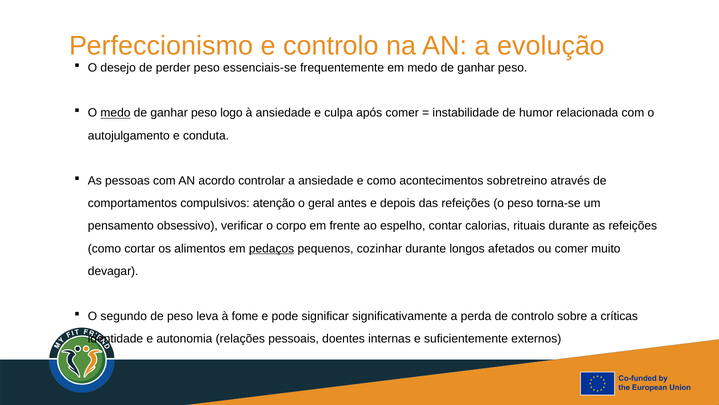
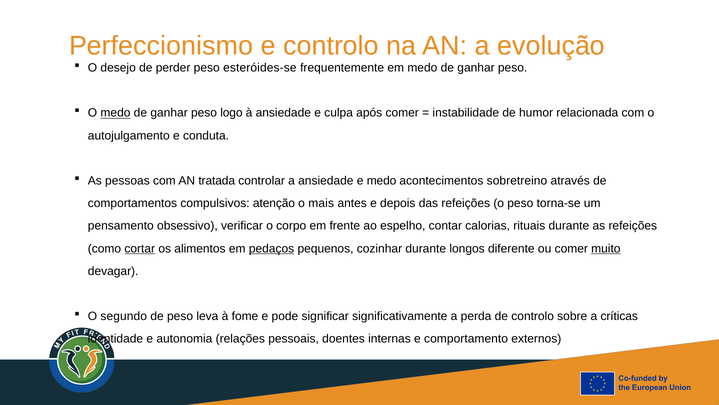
essenciais-se: essenciais-se -> esteróides-se (260, 68)
acordo: acordo -> tratada (217, 181)
e como: como -> medo (382, 181)
geral: geral -> mais (321, 203)
cortar underline: none -> present (140, 248)
afetados: afetados -> diferente (511, 248)
muito underline: none -> present (606, 248)
suficientemente: suficientemente -> comportamento (466, 339)
